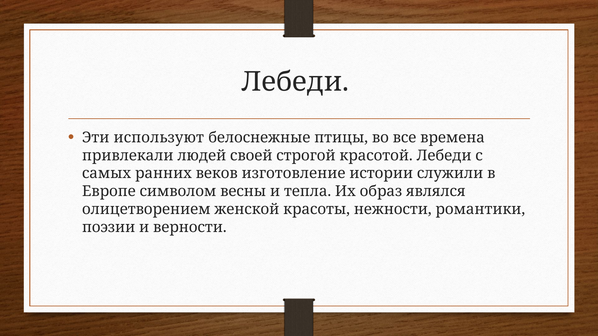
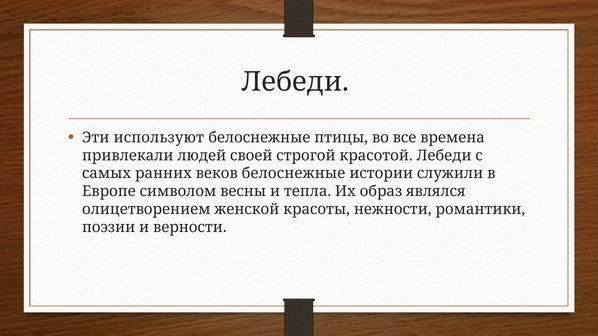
веков изготовление: изготовление -> белоснежные (293, 174)
